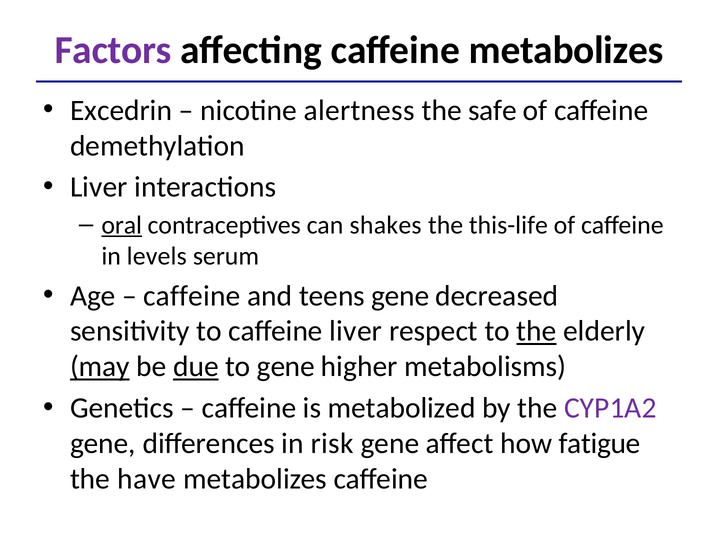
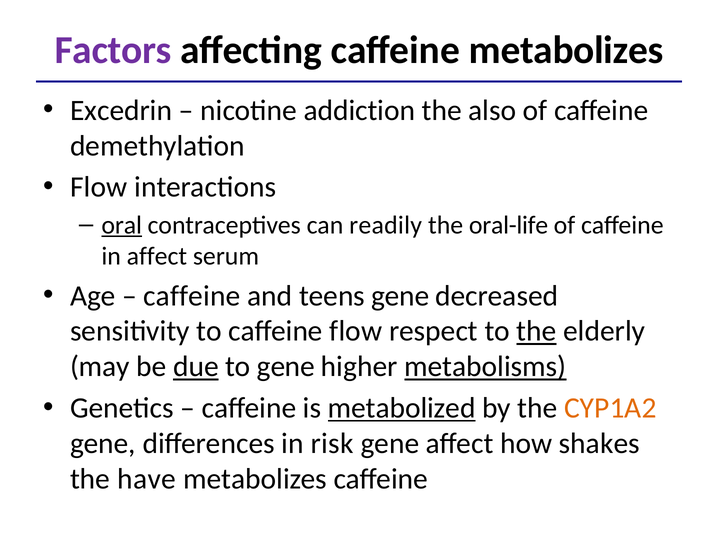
alertness: alertness -> addiction (359, 110)
safe: safe -> also (492, 110)
Liver: Liver -> Flow (99, 187)
shakes: shakes -> readily (386, 225)
this-life: this-life -> oral-life (509, 225)
in levels: levels -> affect (157, 256)
caffeine liver: liver -> flow (356, 331)
may underline: present -> none (100, 366)
metabolisms underline: none -> present (485, 366)
metabolized underline: none -> present (402, 408)
CYP1A2 colour: purple -> orange (610, 408)
fatigue: fatigue -> shakes (599, 443)
